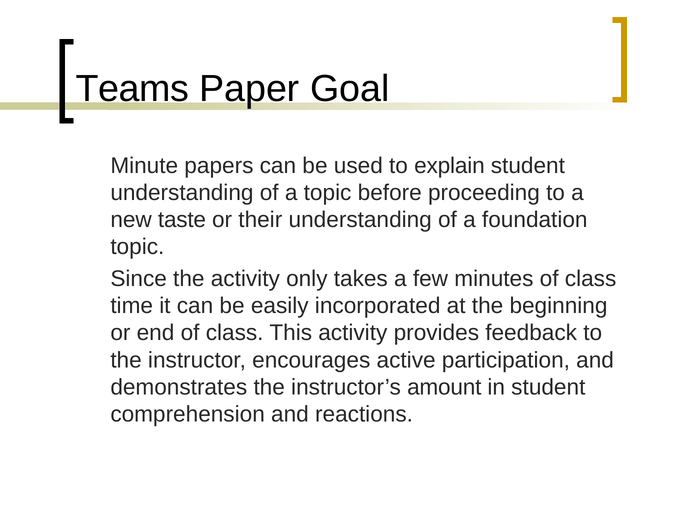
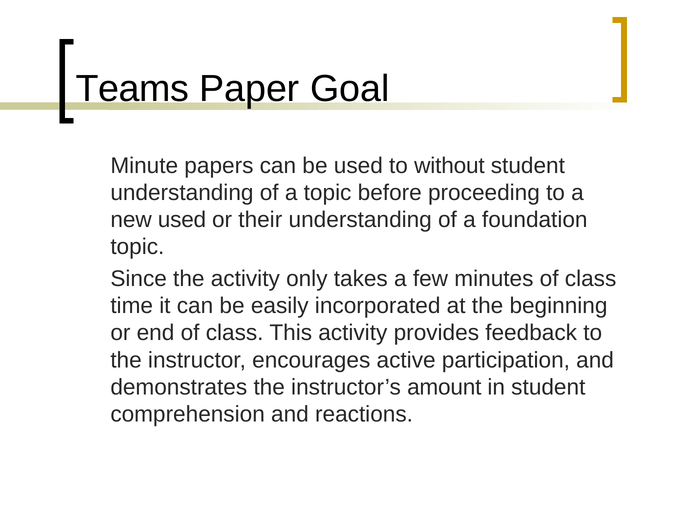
explain: explain -> without (449, 165)
new taste: taste -> used (182, 220)
